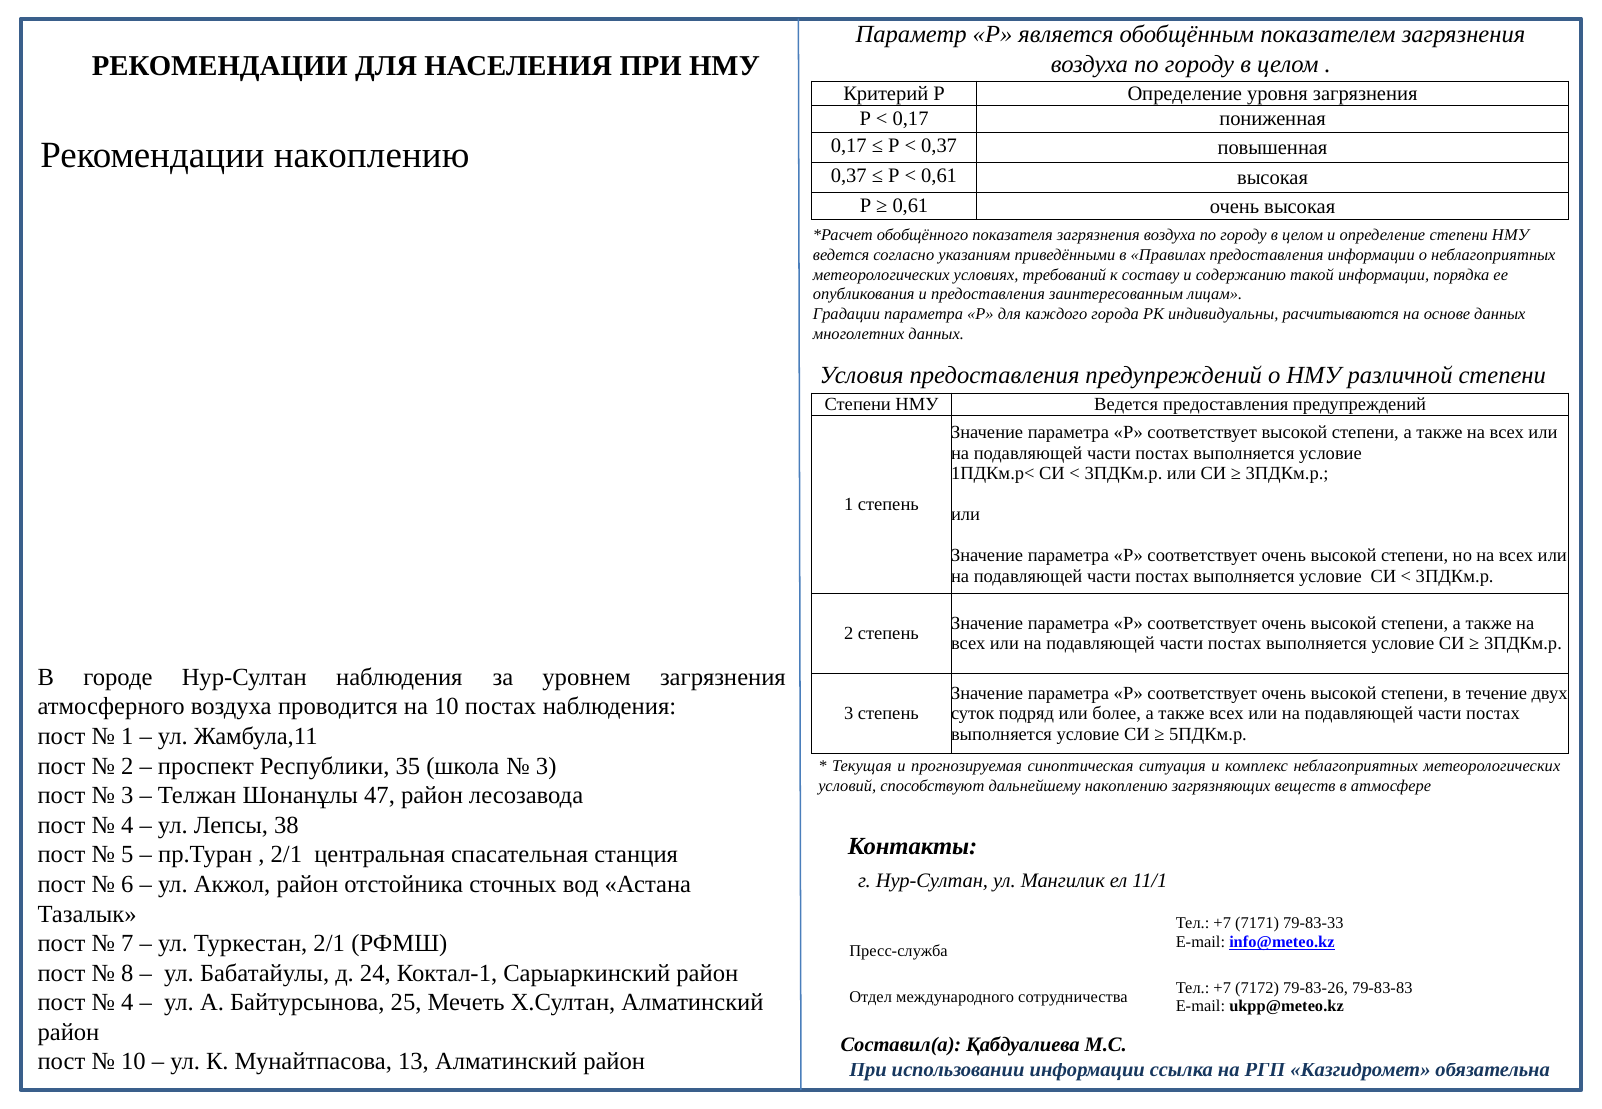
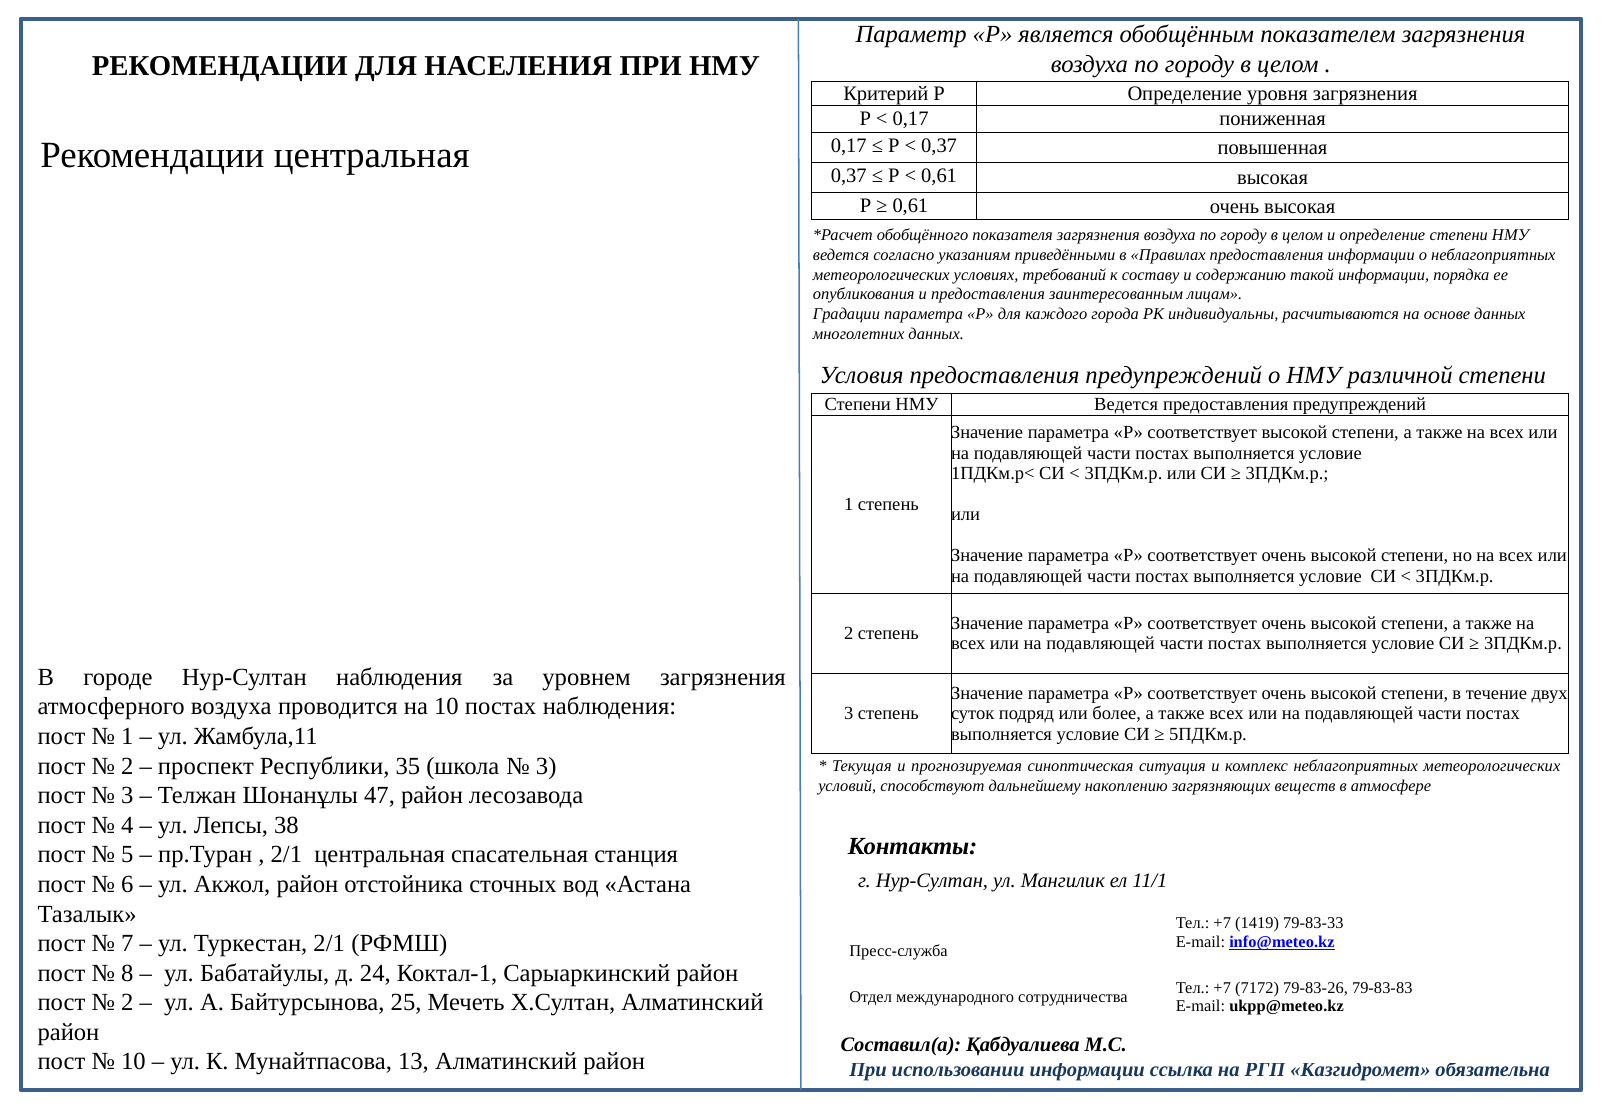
Рекомендации накоплению: накоплению -> центральная (372, 156)
7171: 7171 -> 1419 (1257, 924)
4: 4 -> 2 (127, 1003)
